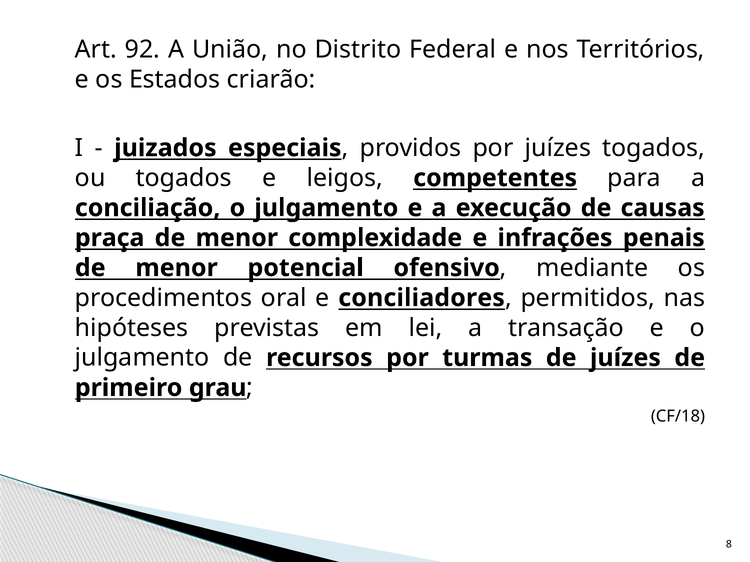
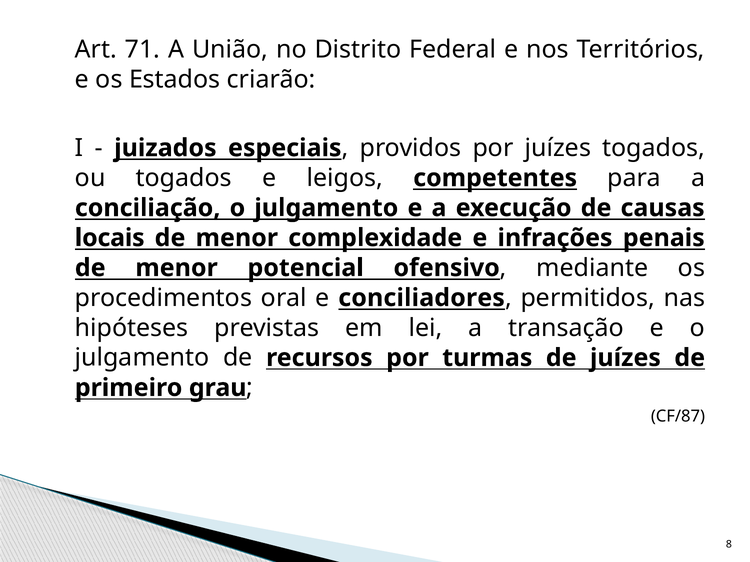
92: 92 -> 71 (142, 50)
praça: praça -> locais (110, 238)
CF/18: CF/18 -> CF/87 (678, 417)
